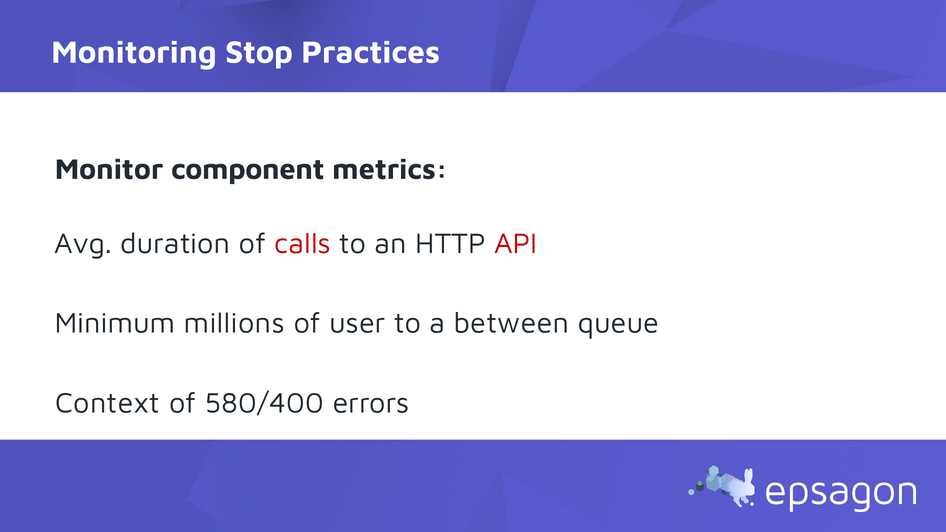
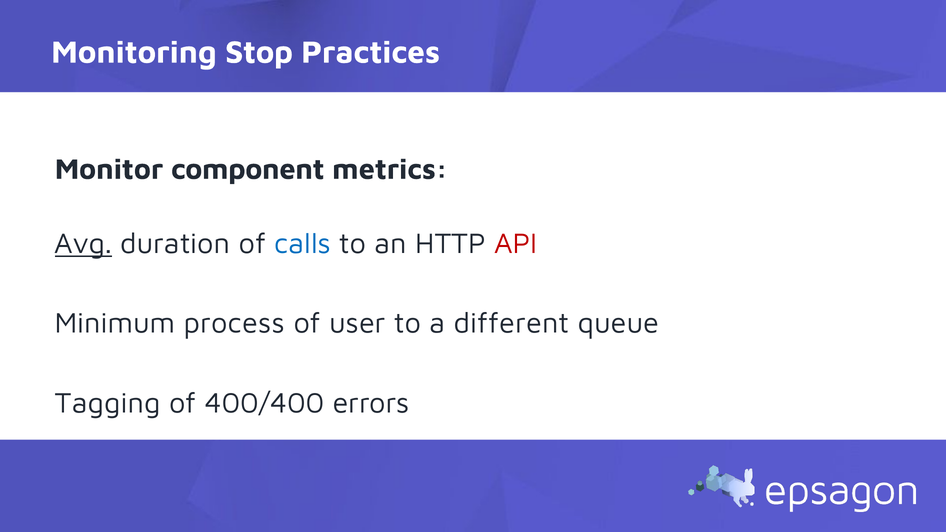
Avg underline: none -> present (83, 244)
calls colour: red -> blue (303, 244)
millions: millions -> process (234, 324)
between: between -> different (512, 324)
Context: Context -> Tagging (108, 403)
580/400: 580/400 -> 400/400 (264, 403)
